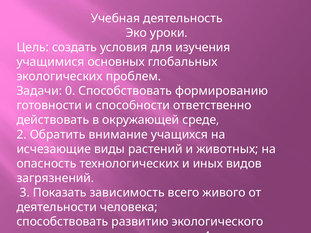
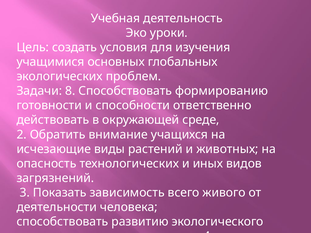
0: 0 -> 8 (70, 91)
